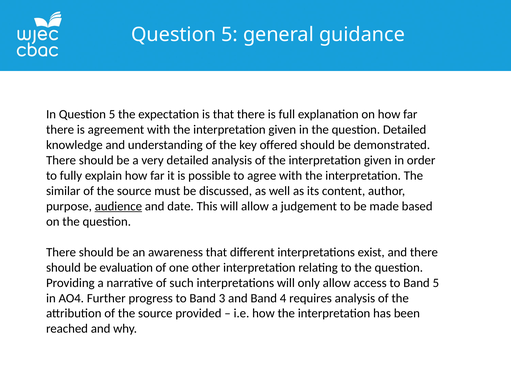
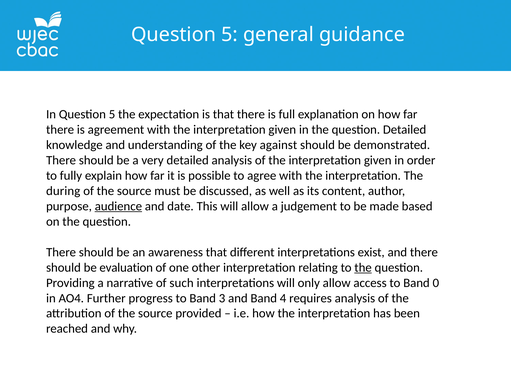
offered: offered -> against (278, 145)
similar: similar -> during (63, 191)
the underline: none -> present (363, 268)
Band 5: 5 -> 0 (436, 283)
